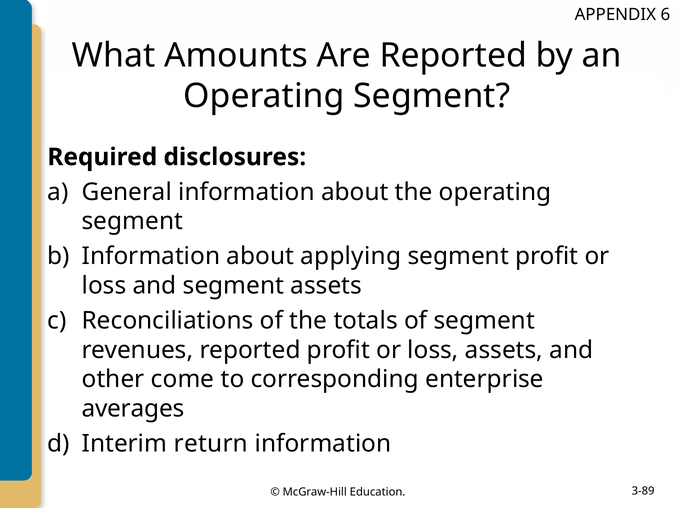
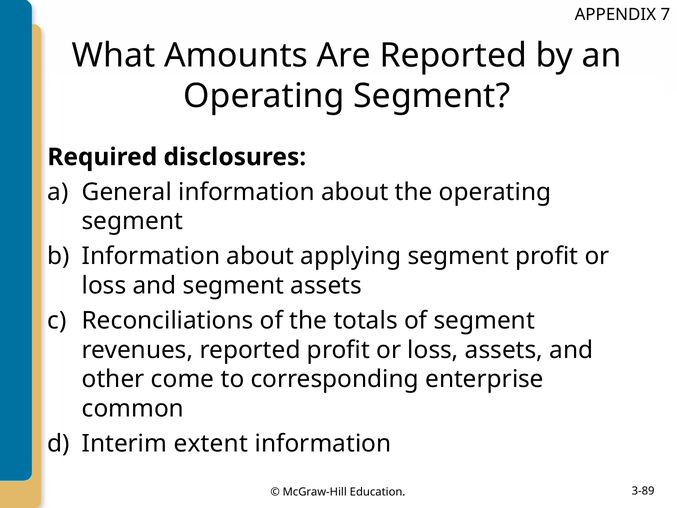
6: 6 -> 7 (665, 14)
averages: averages -> common (133, 409)
return: return -> extent (211, 443)
